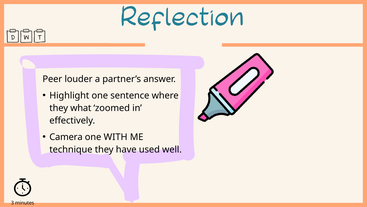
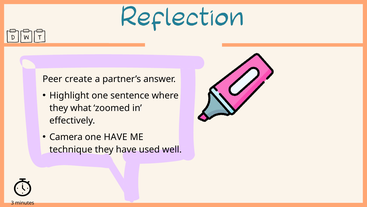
louder: louder -> create (79, 79)
one WITH: WITH -> HAVE (116, 137)
